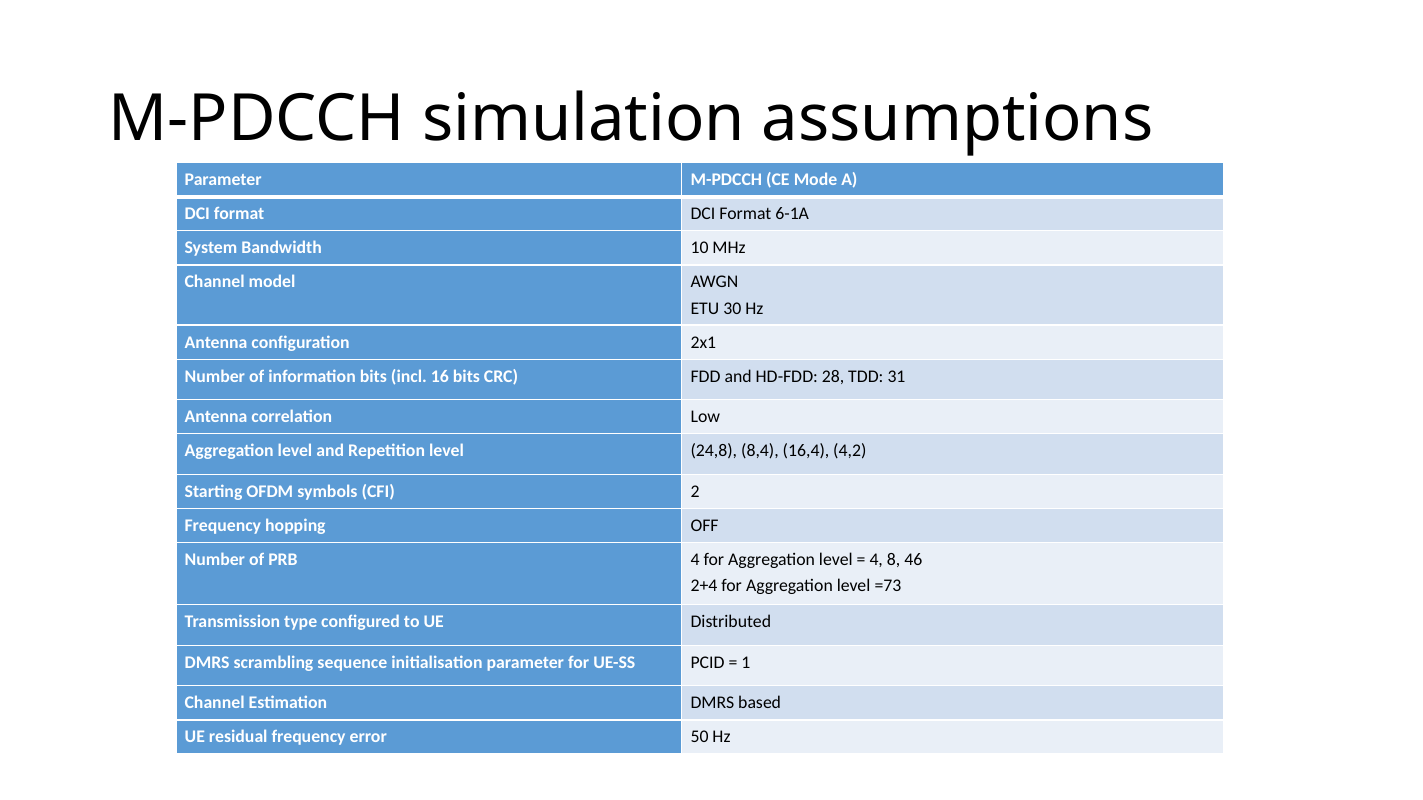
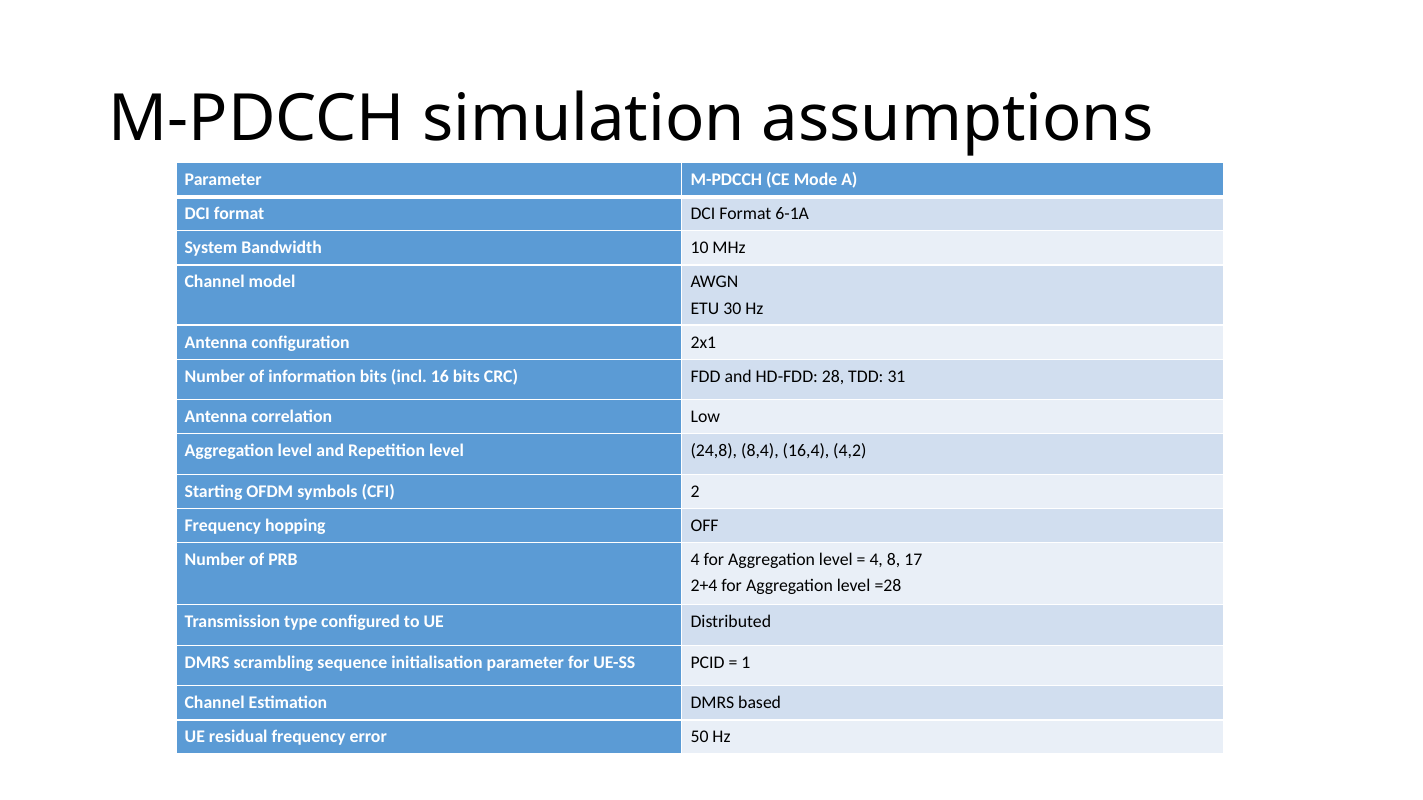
46: 46 -> 17 (913, 560)
=73: =73 -> =28 (888, 586)
